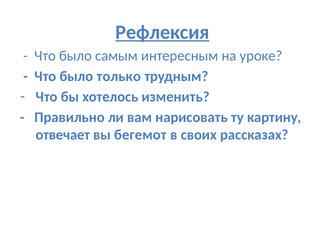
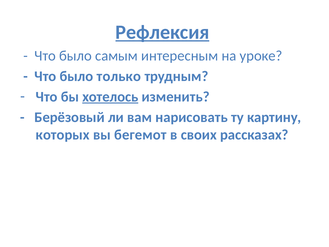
хотелось underline: none -> present (110, 97)
Правильно: Правильно -> Берёзовый (70, 117)
отвечает: отвечает -> которых (63, 135)
